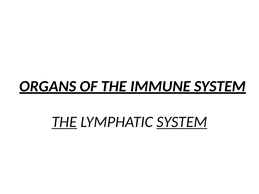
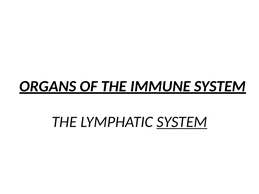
THE underline: present -> none (64, 122)
